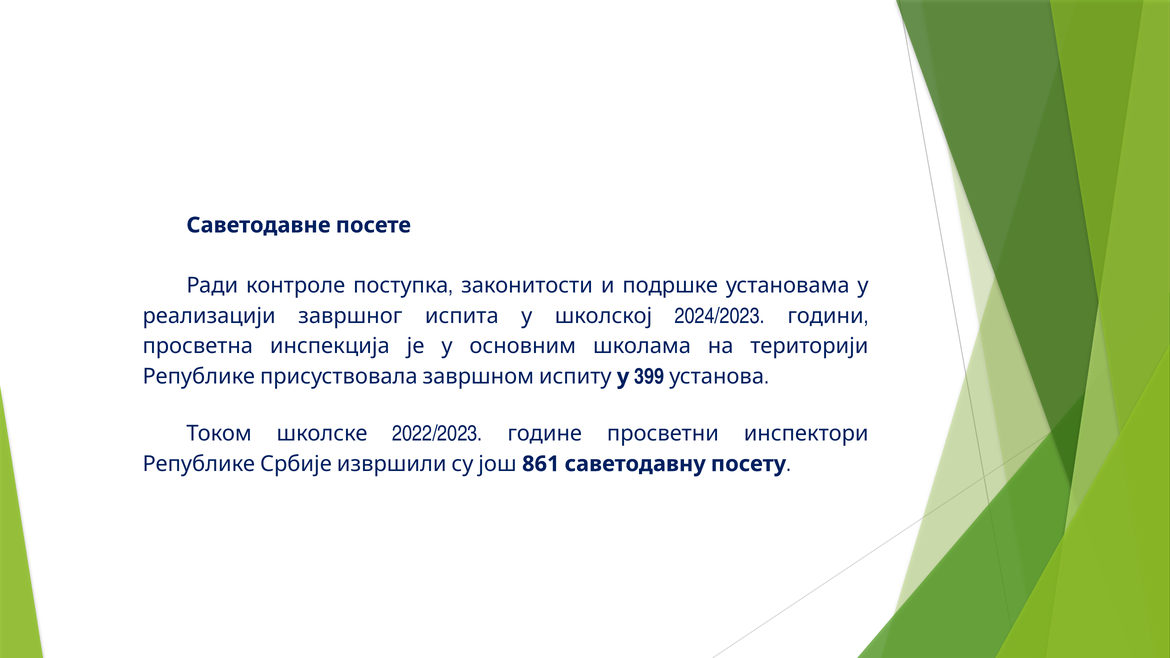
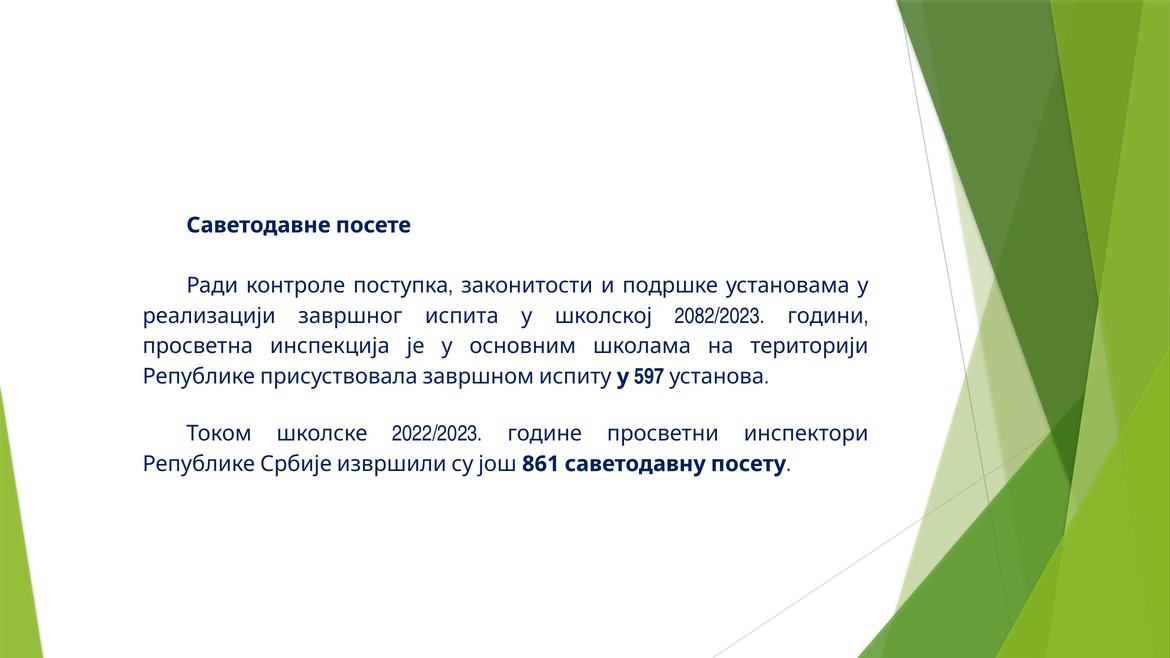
2024/2023: 2024/2023 -> 2082/2023 (720, 316)
399: 399 -> 597 (649, 377)
